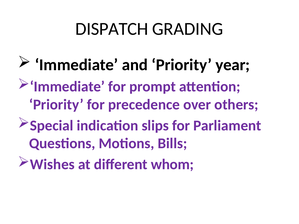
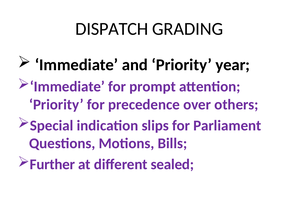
Wishes: Wishes -> Further (52, 164)
whom: whom -> sealed (172, 164)
